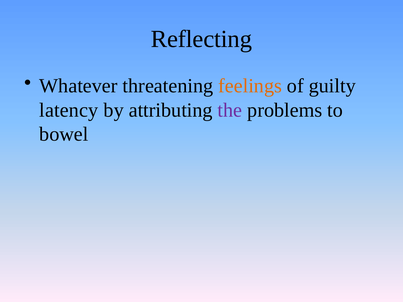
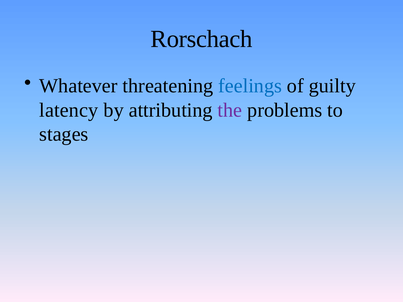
Reflecting: Reflecting -> Rorschach (202, 39)
feelings colour: orange -> blue (250, 86)
bowel: bowel -> stages (64, 134)
